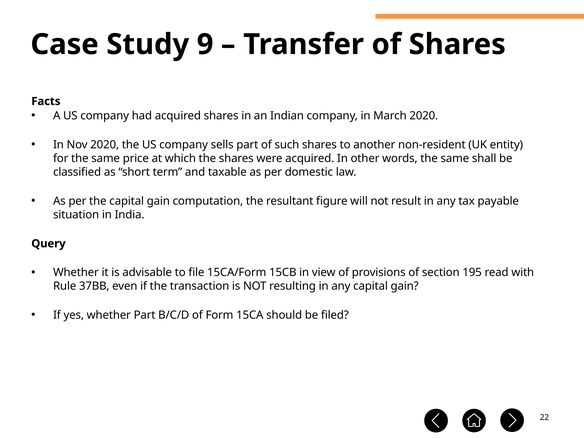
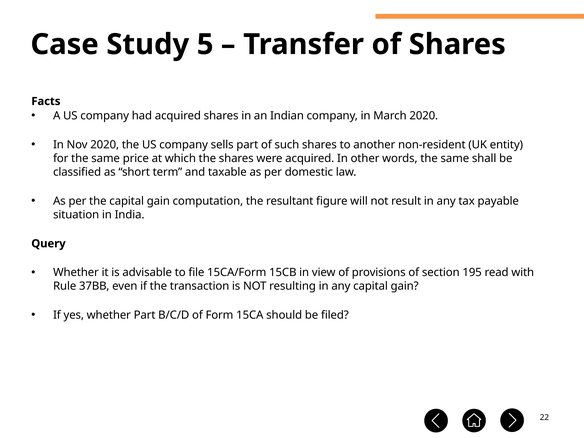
9: 9 -> 5 (205, 44)
